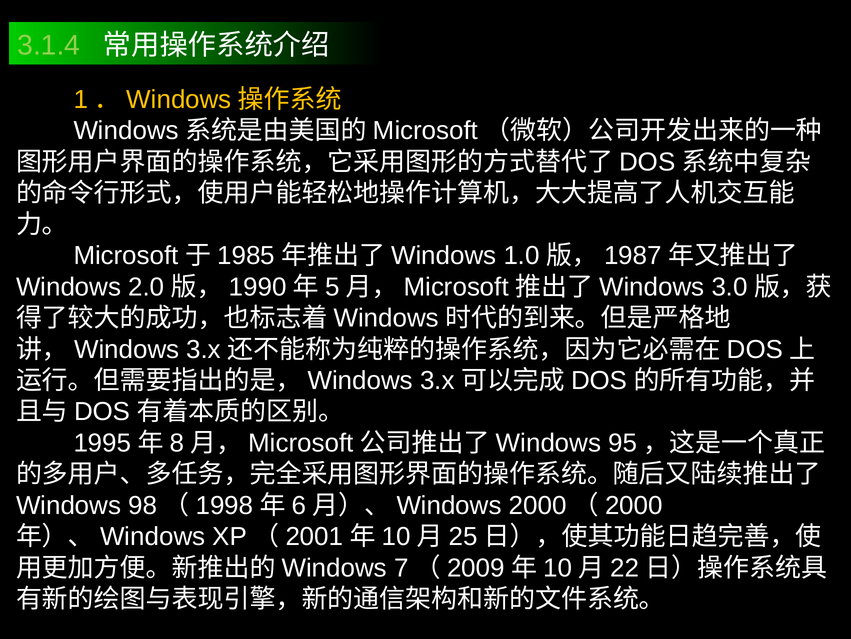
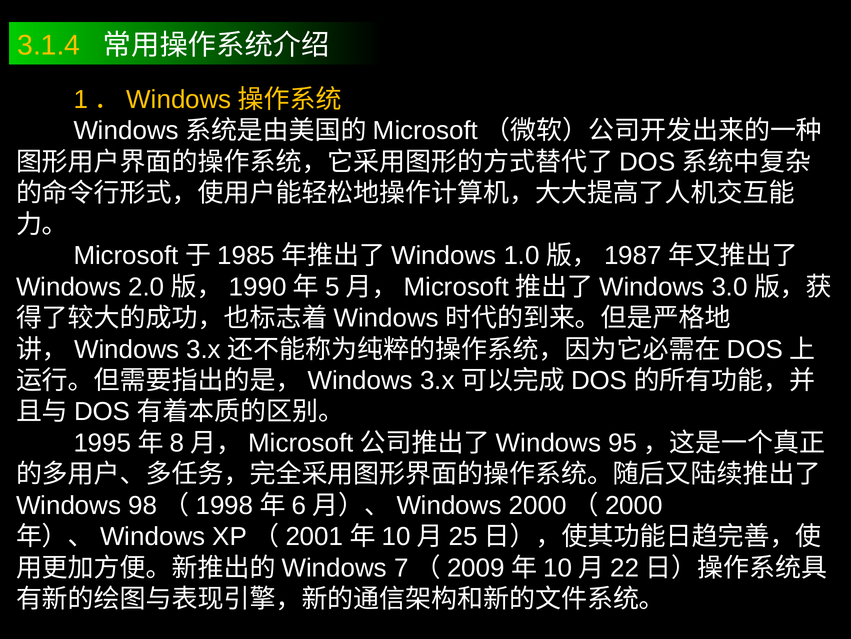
3.1.4 colour: light green -> yellow (49, 45)
